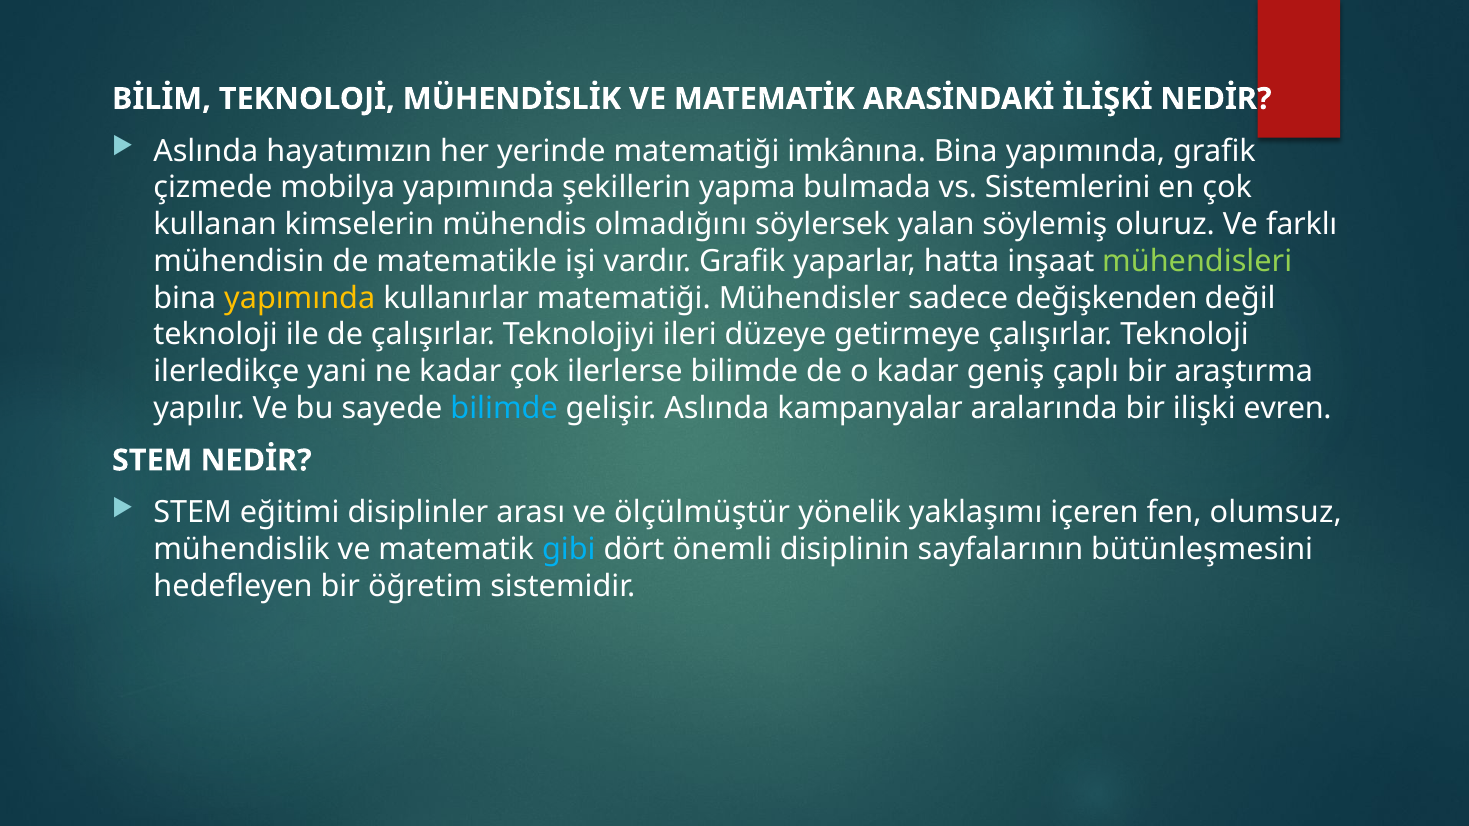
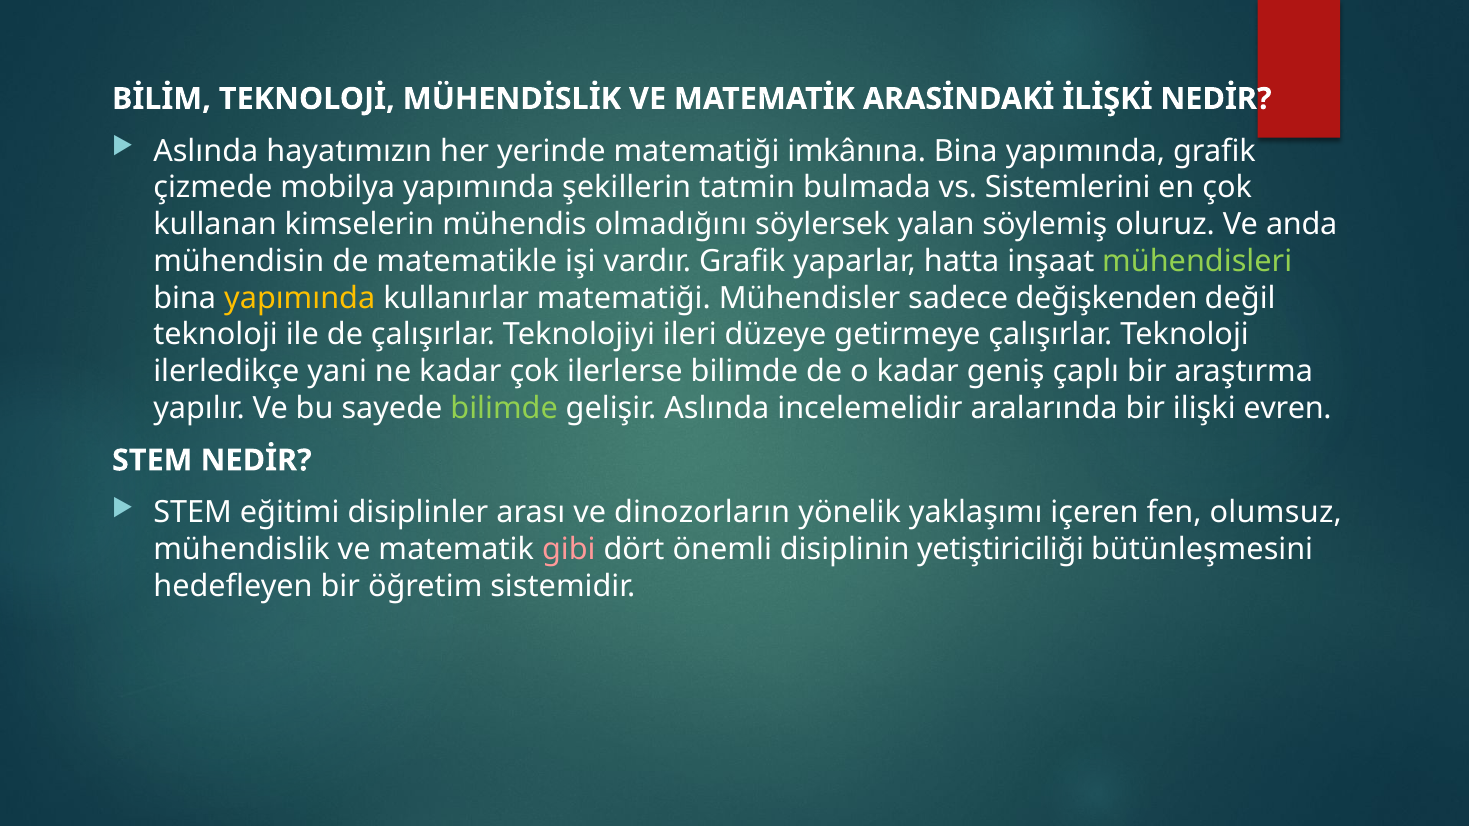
yapma: yapma -> tatmin (747, 188)
farklı: farklı -> anda (1302, 225)
bilimde colour: light blue -> light green (504, 408)
kampanyalar: kampanyalar -> incelemelidir (870, 408)
ölçülmüştür: ölçülmüştür -> dinozorların (702, 513)
gibi colour: light blue -> pink (569, 549)
sayfalarının: sayfalarının -> yetiştiriciliği (1001, 549)
